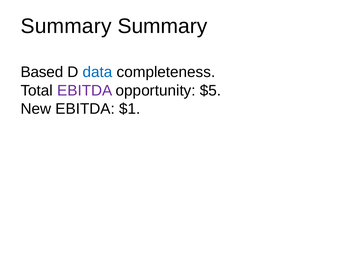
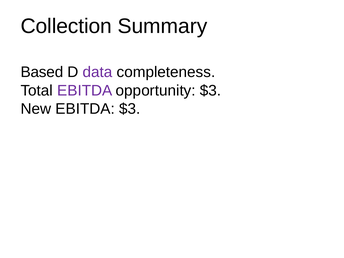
Summary: Summary -> Collection (66, 26)
data colour: blue -> purple (97, 72)
opportunity $5: $5 -> $3 (211, 90)
EBITDA $1: $1 -> $3 (130, 109)
